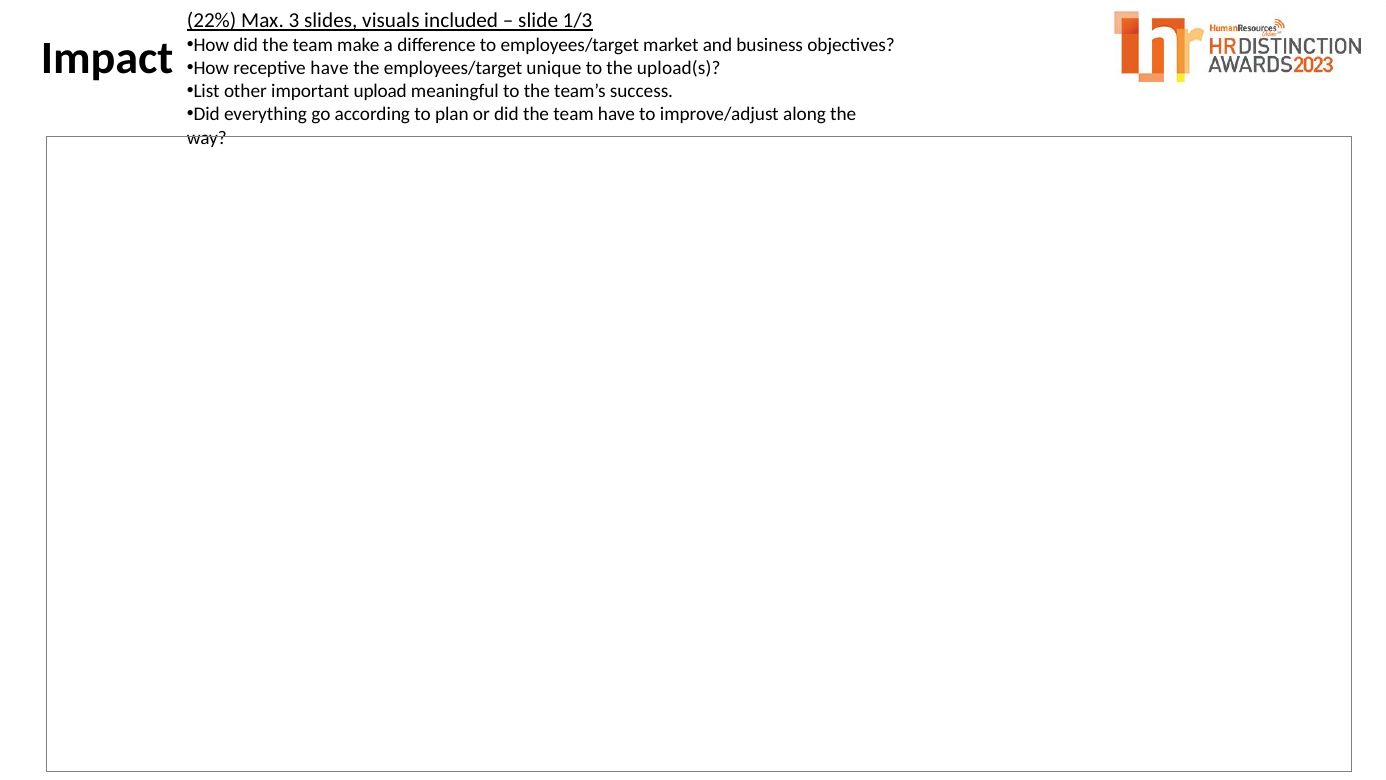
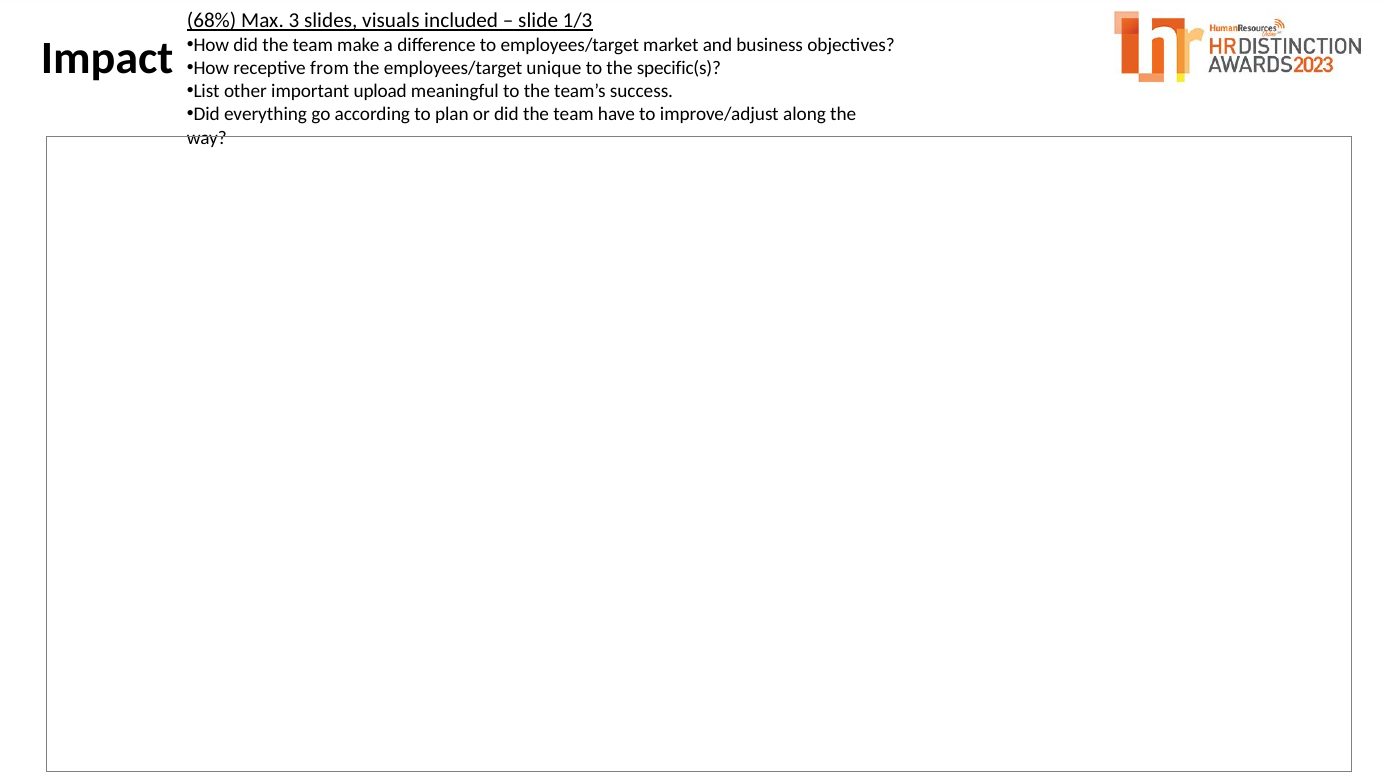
22%: 22% -> 68% (212, 21)
receptive have: have -> from (330, 68)
upload(s: upload(s -> specific(s (679, 68)
